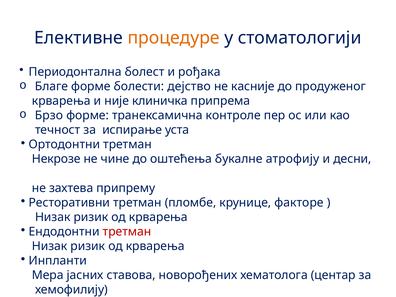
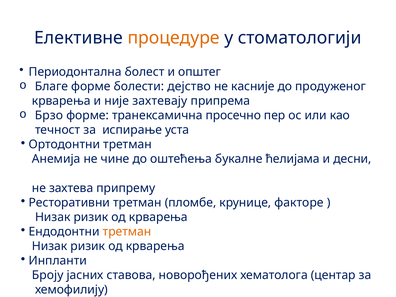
рођака: рођака -> општег (200, 72)
клиничка: клиничка -> захтевају (160, 101)
контроле: контроле -> просечно (233, 115)
Некрозе: Некрозе -> Анемија (56, 159)
атрофију: атрофију -> ћелијама (293, 159)
третман colour: red -> orange (127, 232)
Мера: Мера -> Броју (48, 275)
